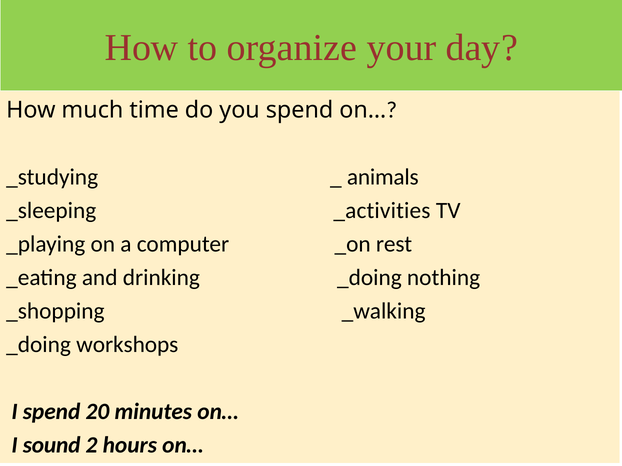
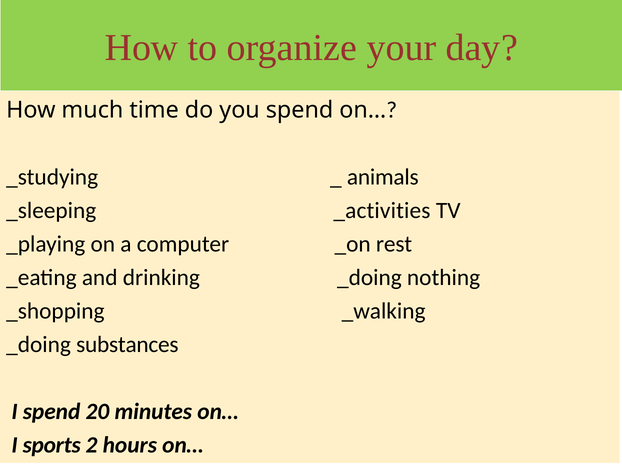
workshops: workshops -> substances (127, 345)
sound: sound -> sports (52, 445)
